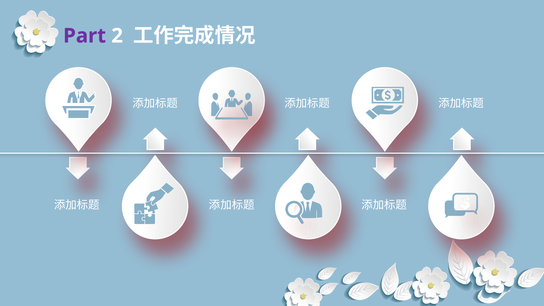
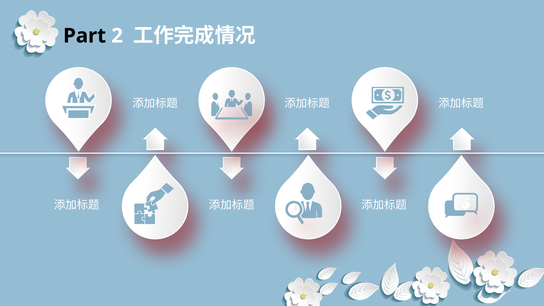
Part colour: purple -> black (85, 36)
